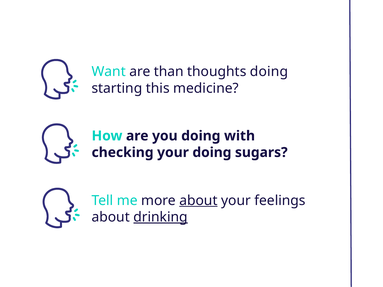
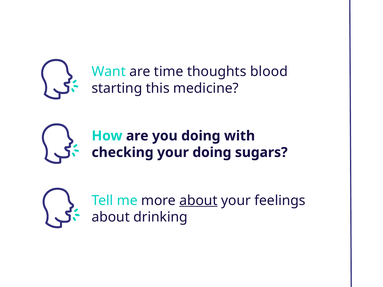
than: than -> time (169, 72)
thoughts doing: doing -> blood (269, 72)
drinking underline: present -> none (161, 217)
